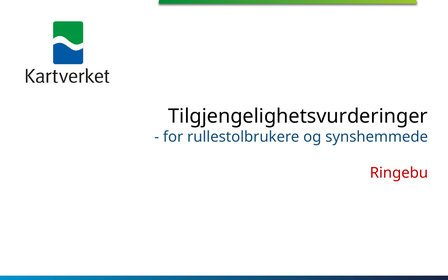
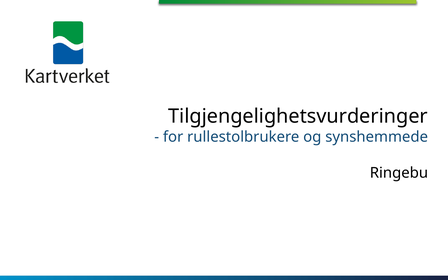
Ringebu colour: red -> black (399, 173)
